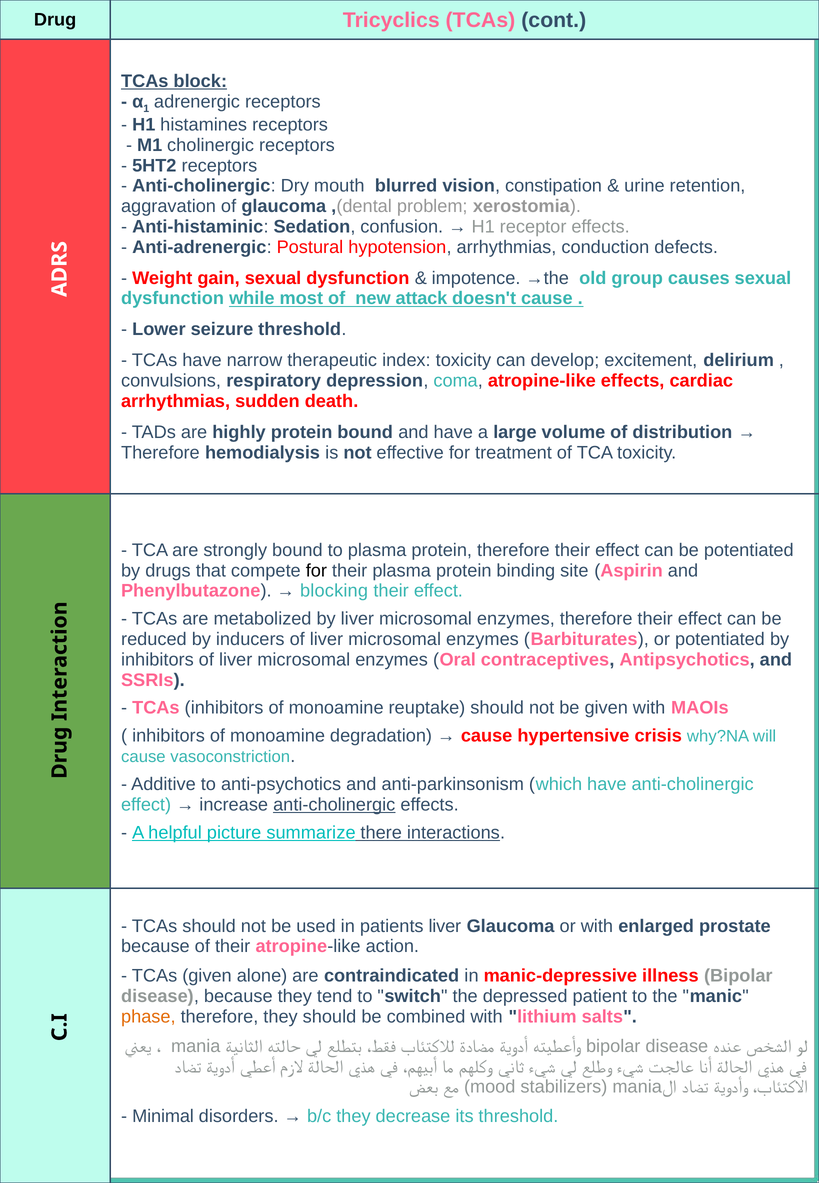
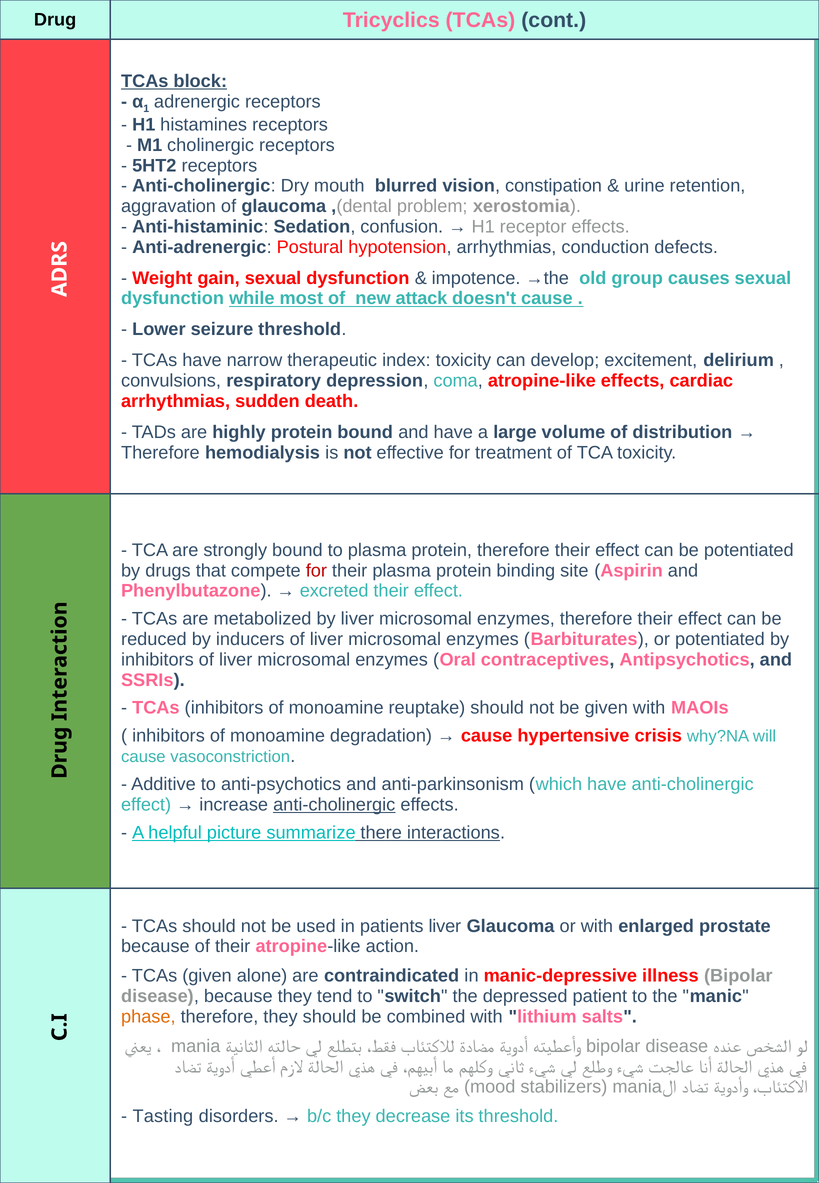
for colour: black -> red (316, 571)
blocking: blocking -> excreted (334, 591)
Minimal: Minimal -> Tasting (163, 1116)
